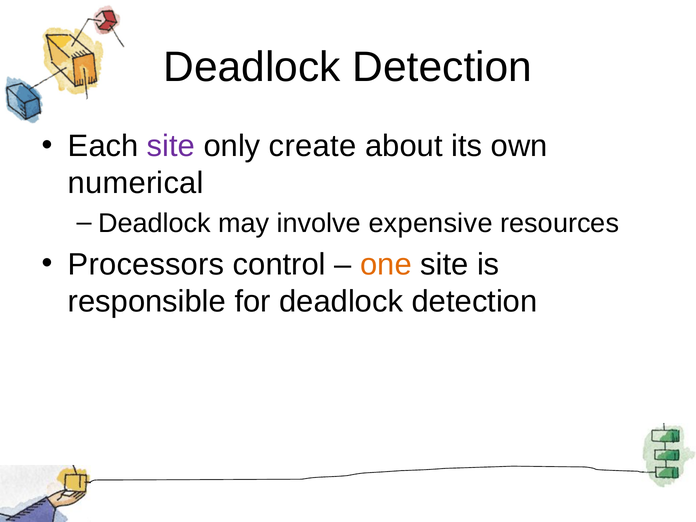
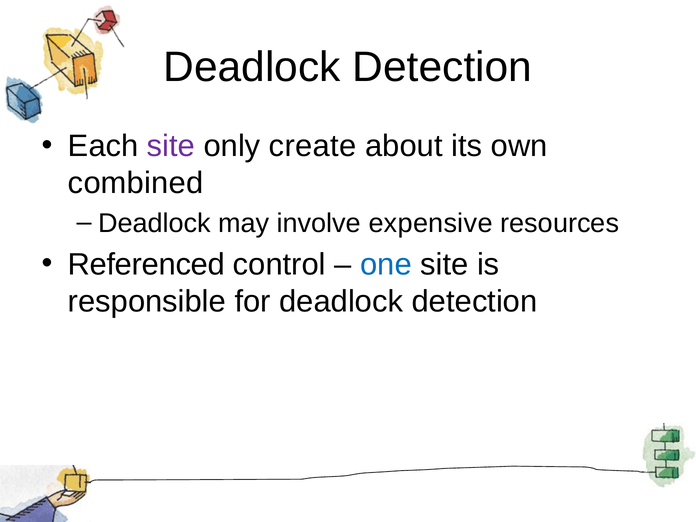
numerical: numerical -> combined (136, 183)
Processors: Processors -> Referenced (146, 264)
one colour: orange -> blue (386, 264)
